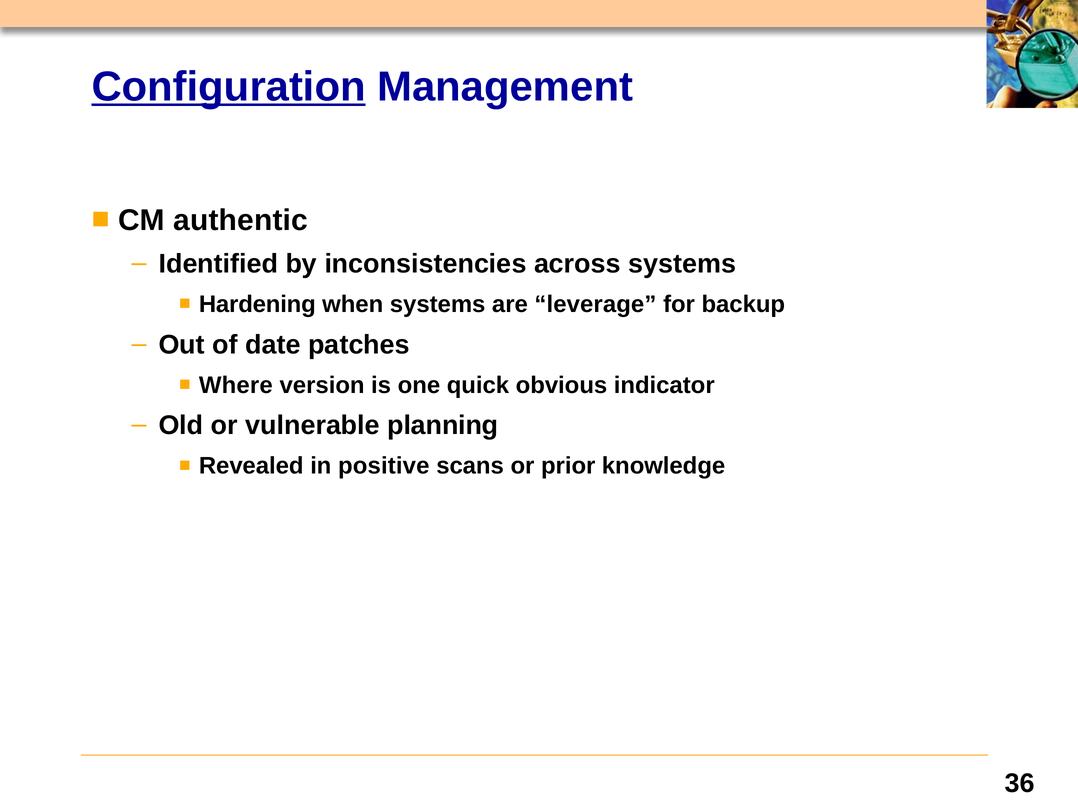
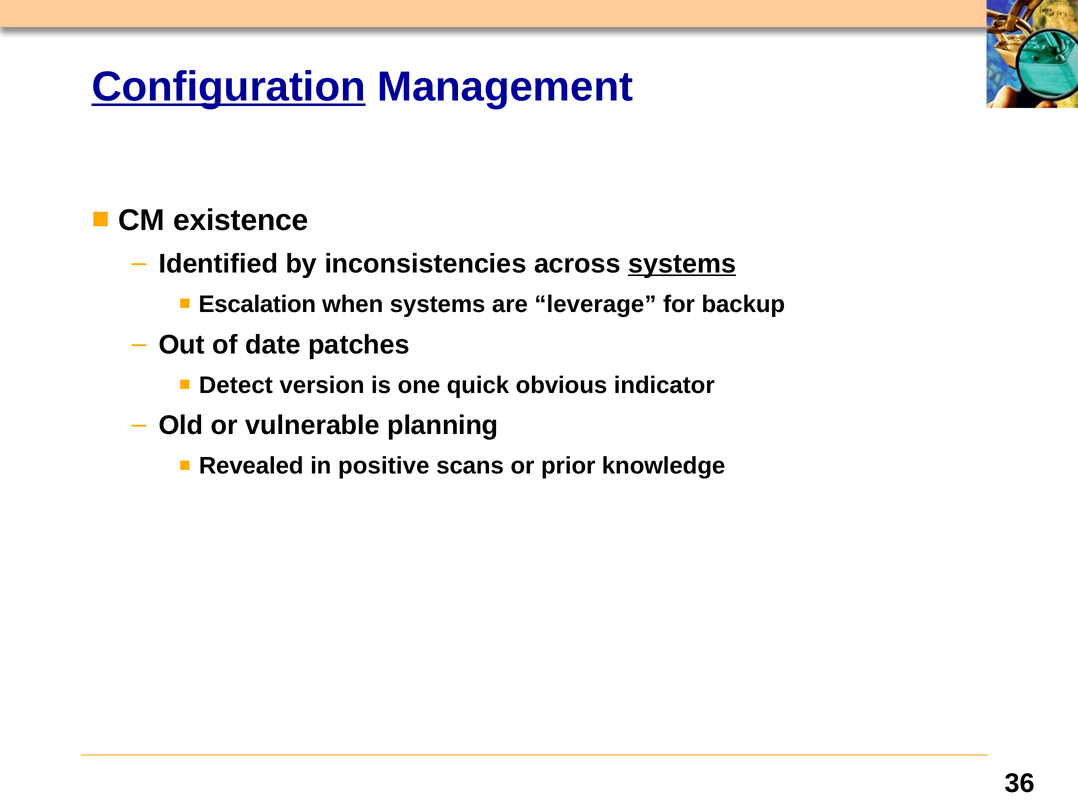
authentic: authentic -> existence (241, 220)
systems underline: none -> present (682, 264)
Hardening: Hardening -> Escalation (257, 304)
Where: Where -> Detect (236, 385)
